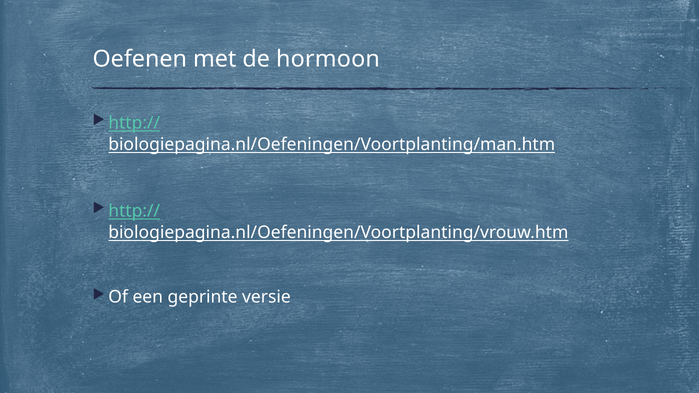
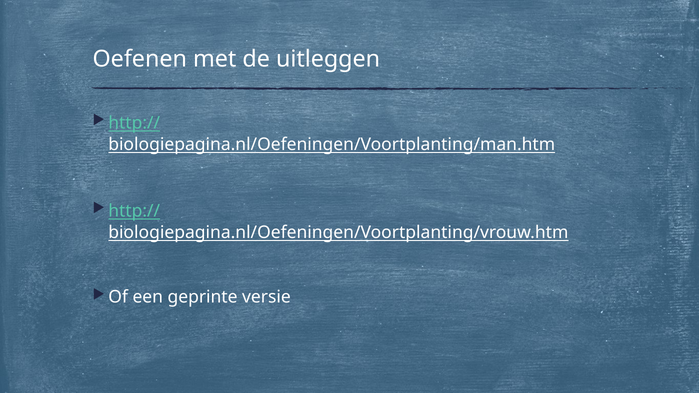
hormoon: hormoon -> uitleggen (328, 59)
